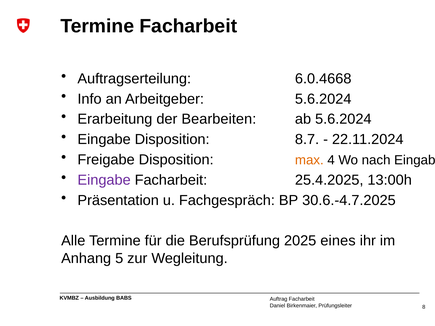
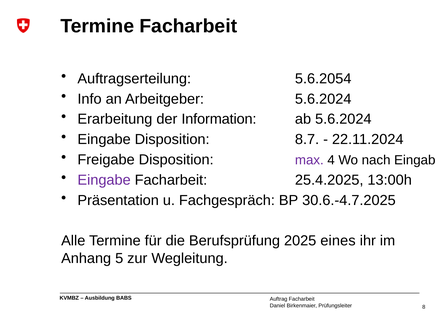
6.0.4668: 6.0.4668 -> 5.6.2054 (323, 79)
Bearbeiten: Bearbeiten -> Information (219, 119)
max colour: orange -> purple (309, 160)
